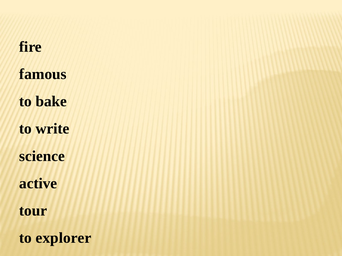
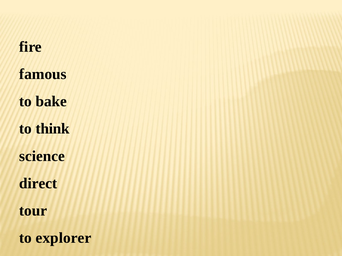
write: write -> think (53, 129)
active: active -> direct (38, 184)
